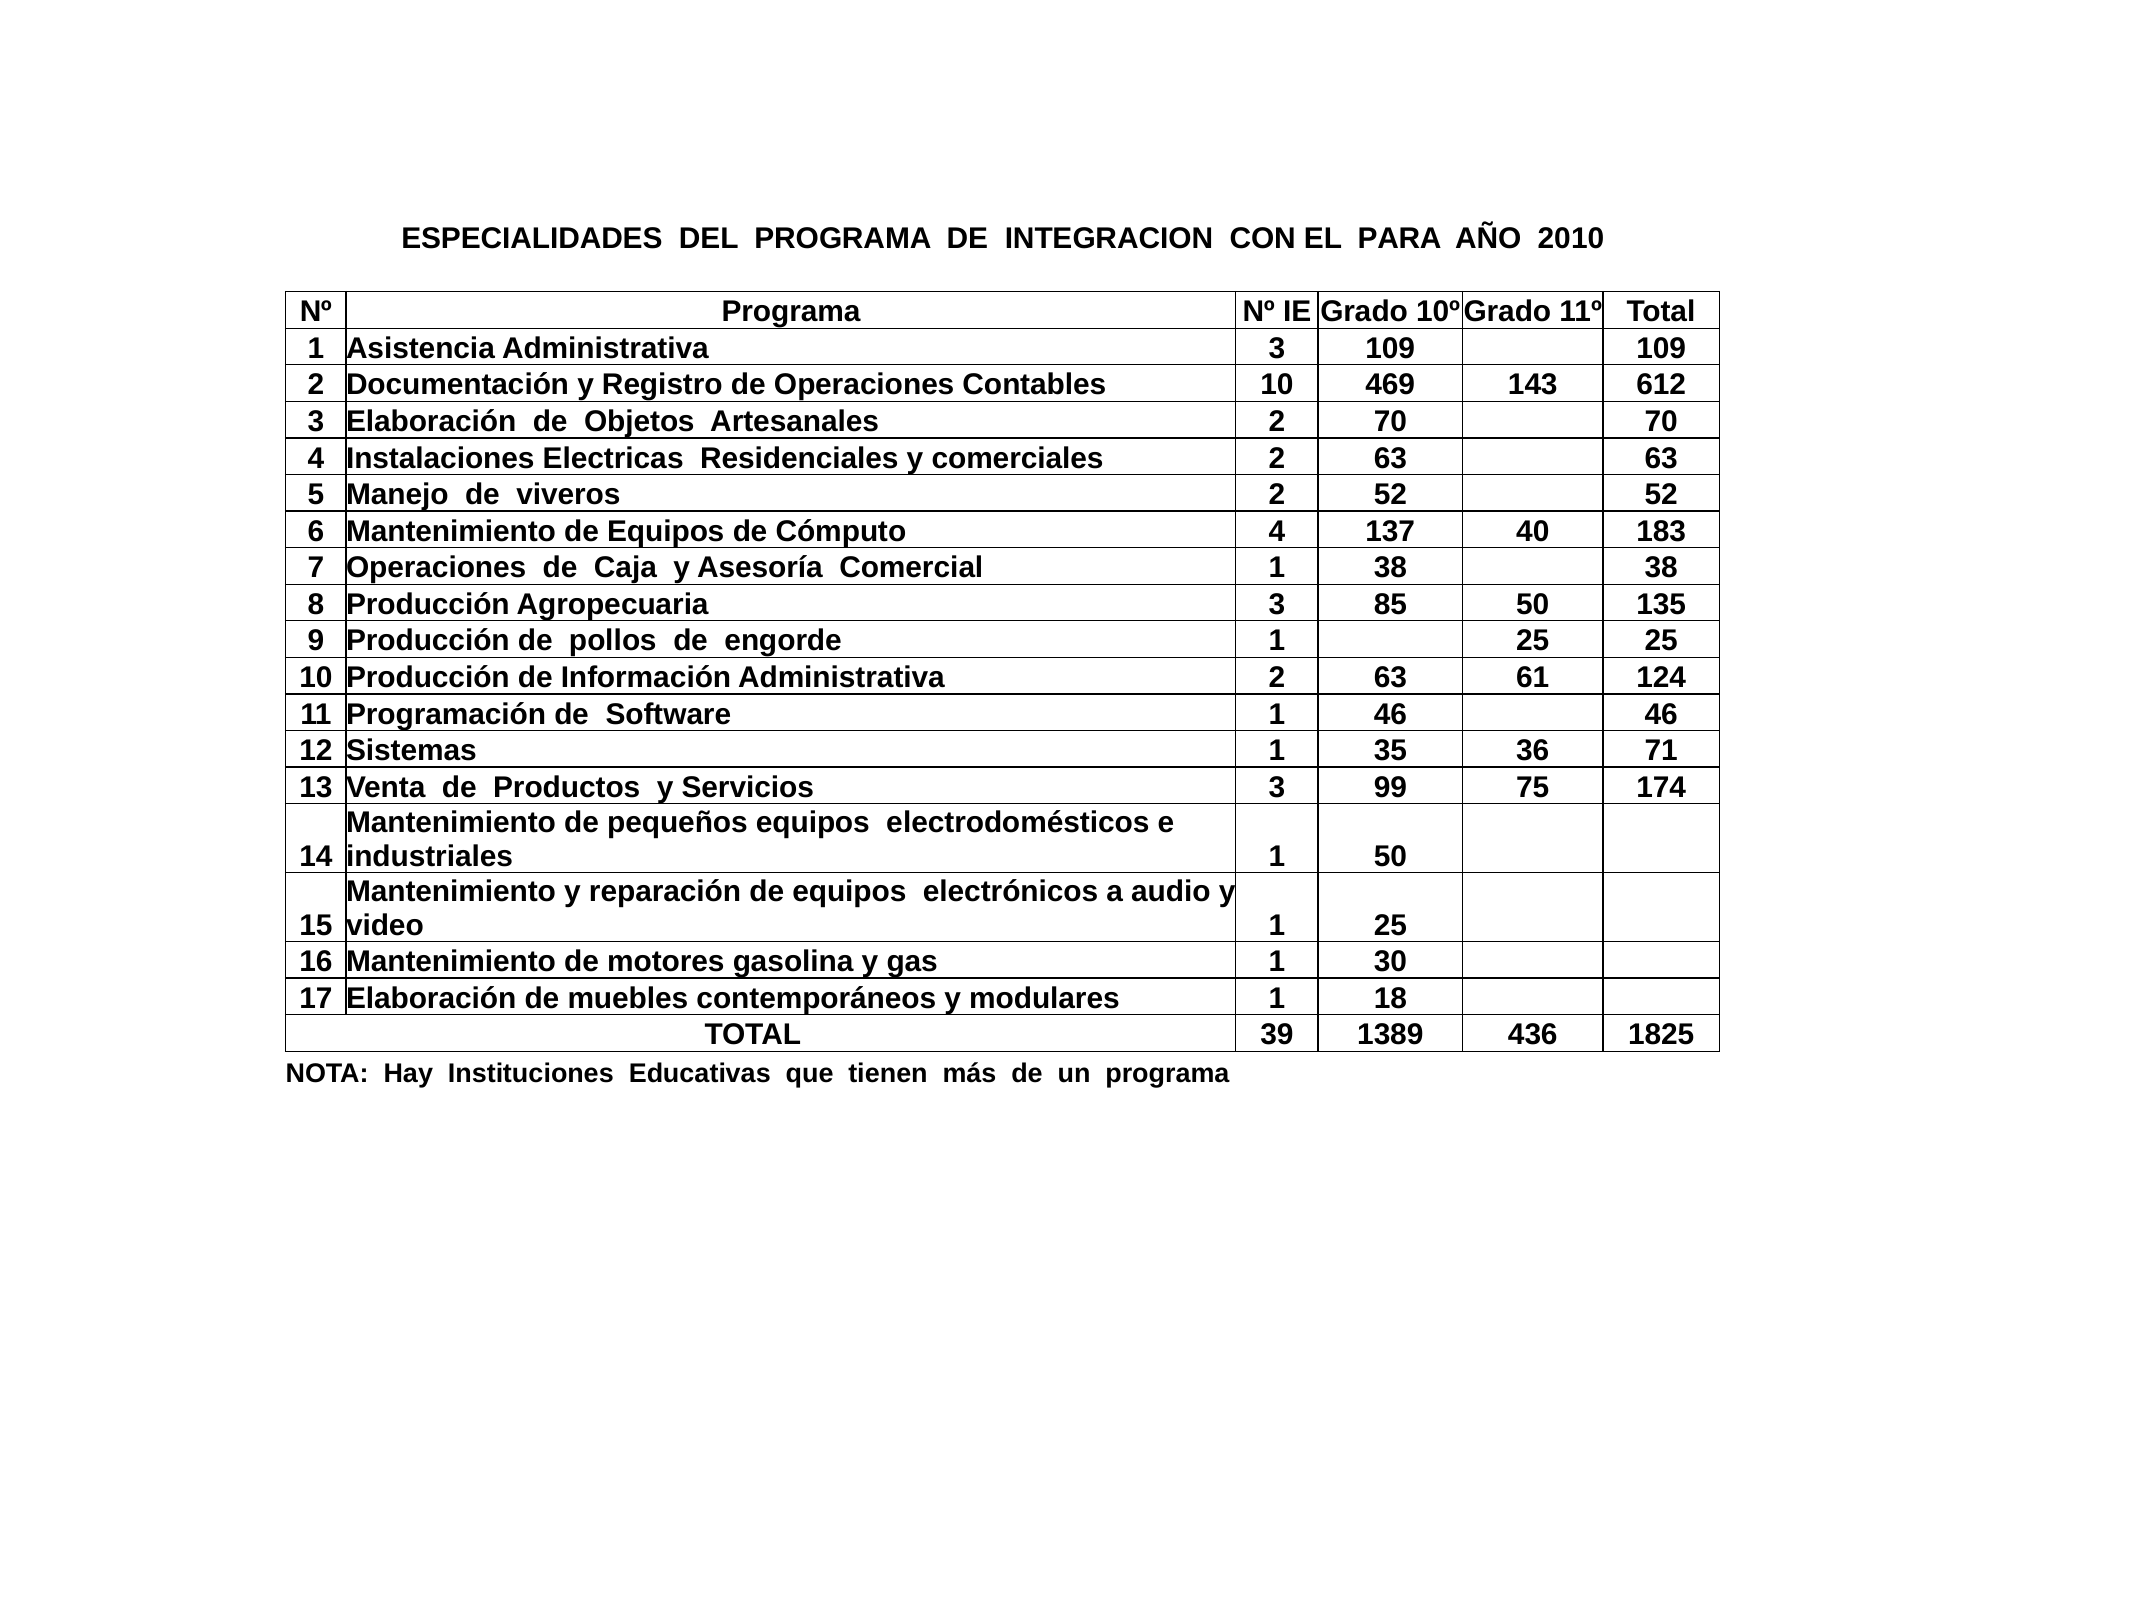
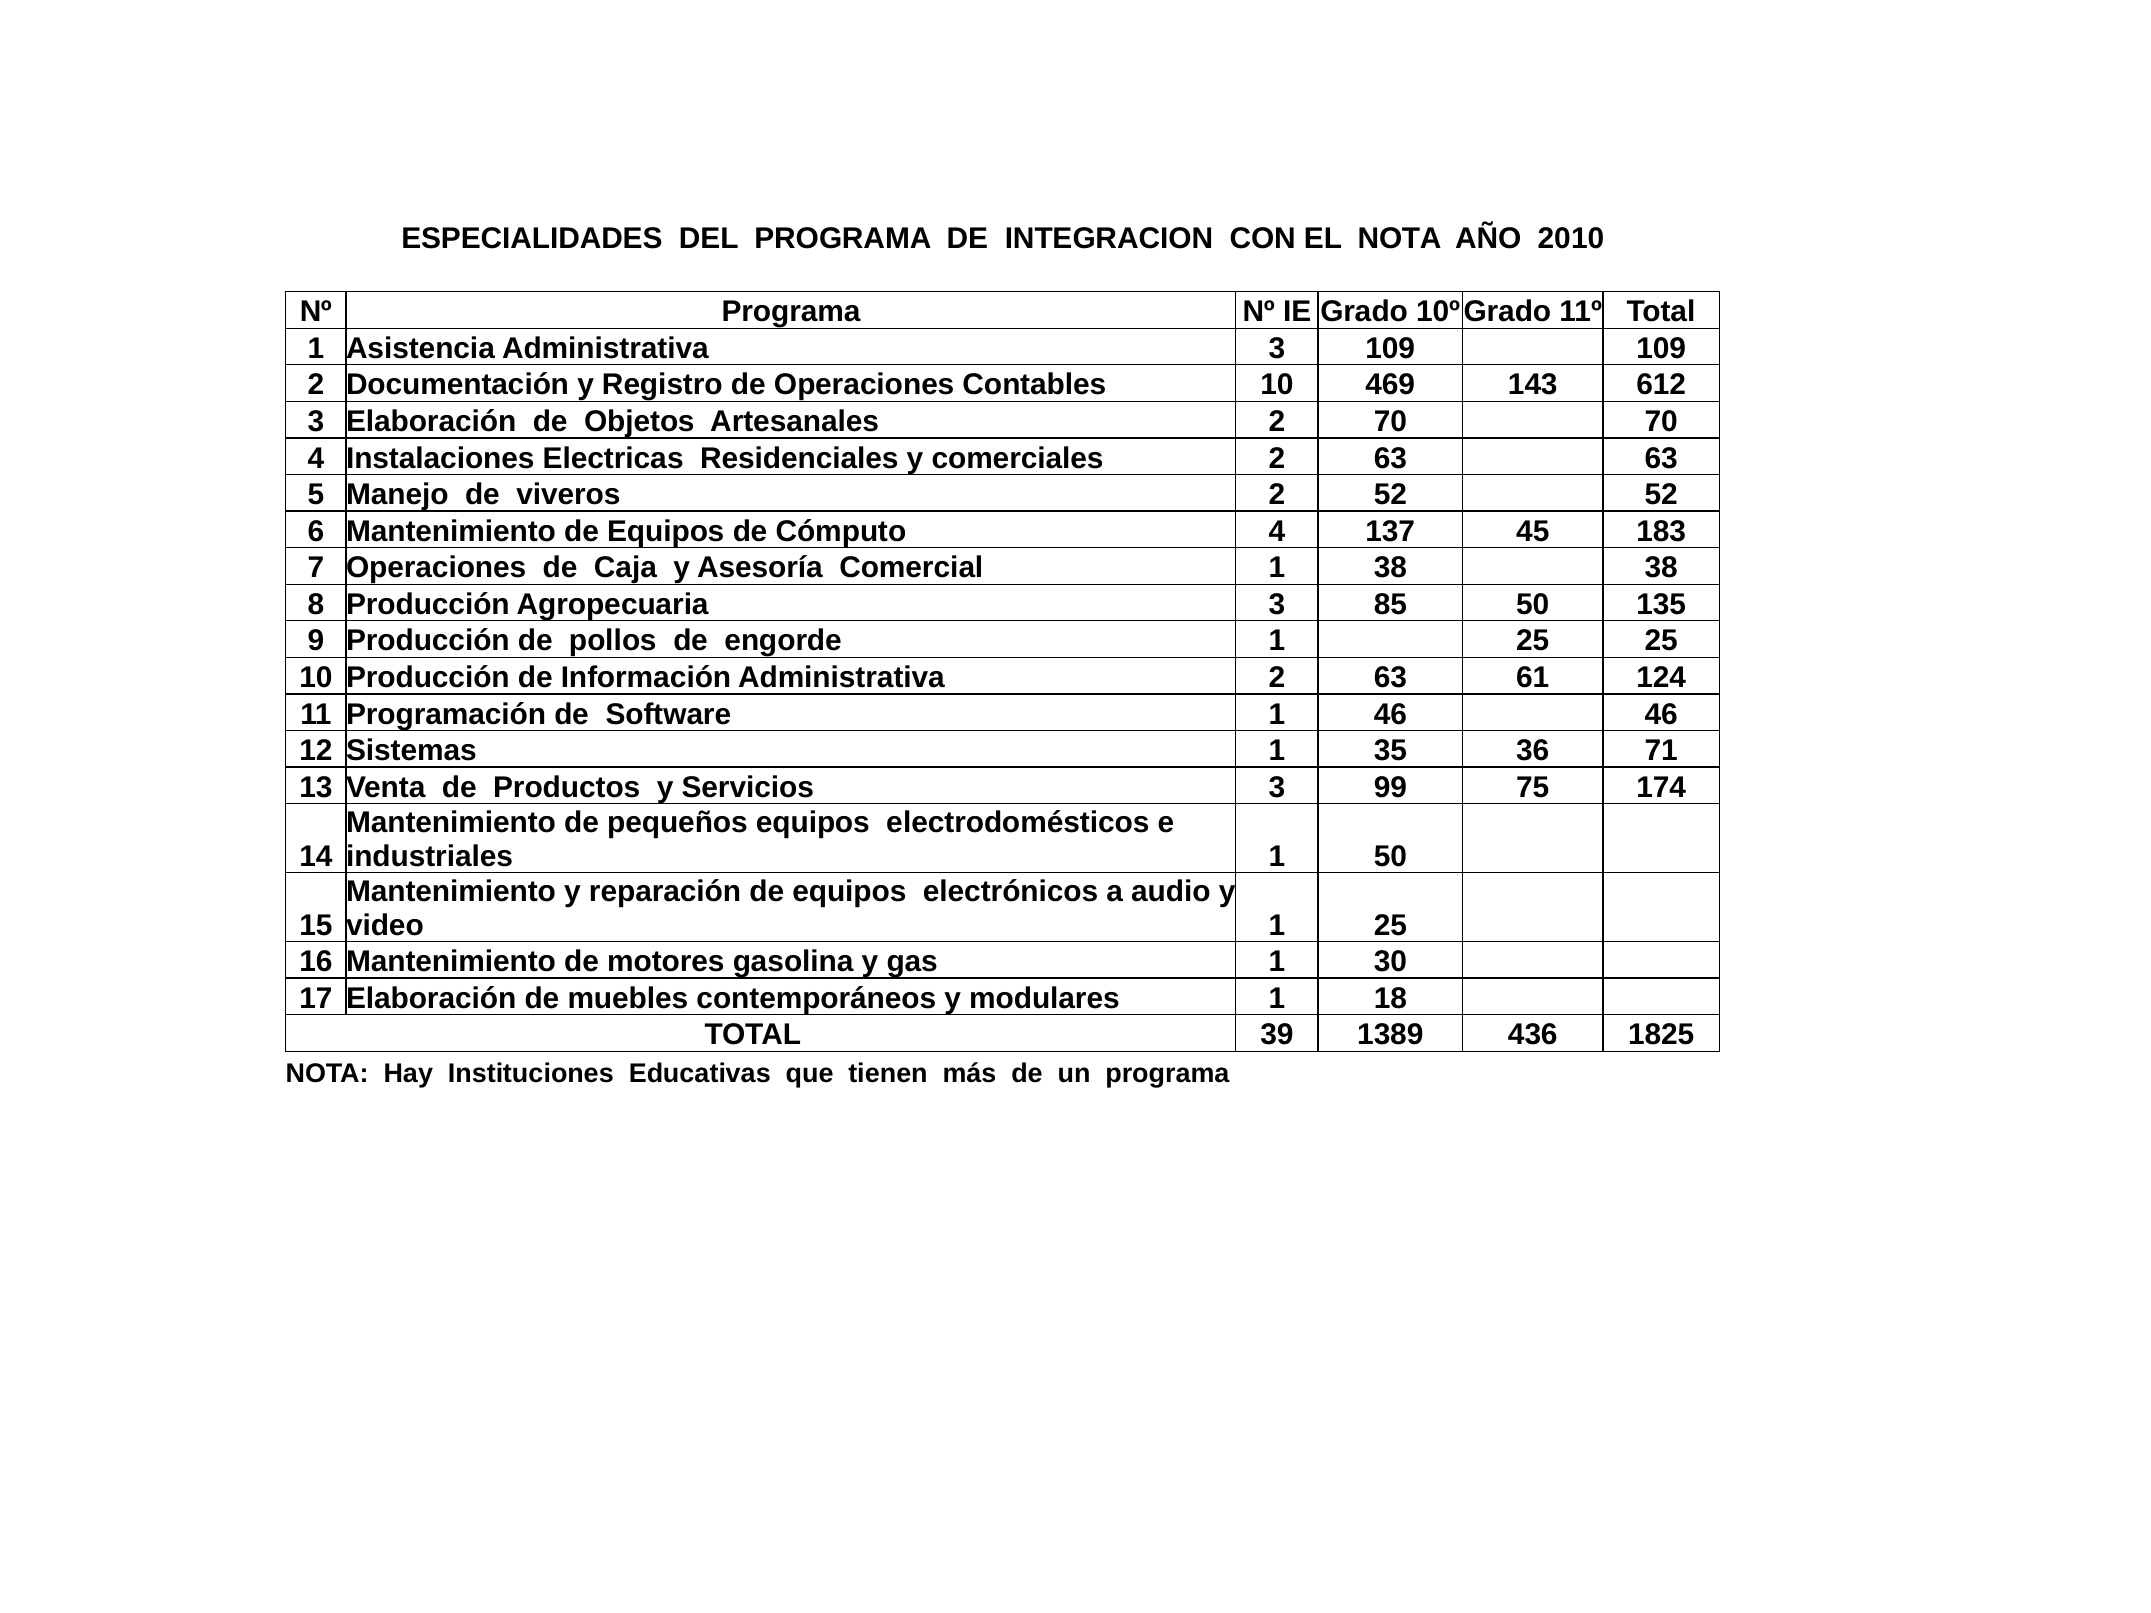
EL PARA: PARA -> NOTA (1400, 239)
40: 40 -> 45 (1533, 531)
